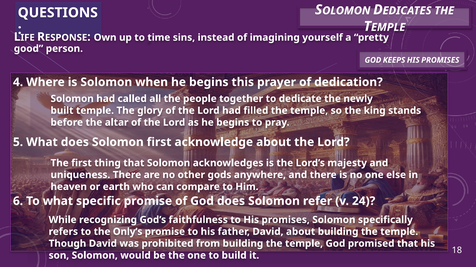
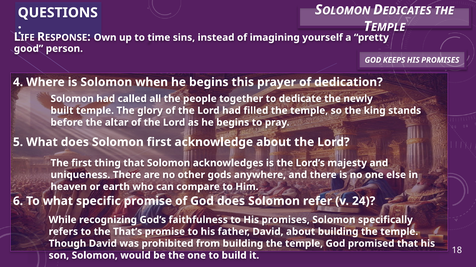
Only’s: Only’s -> That’s (128, 232)
